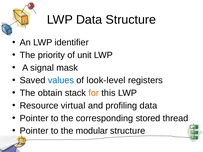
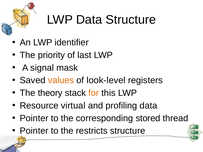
unit: unit -> last (84, 55)
values colour: blue -> orange (61, 80)
obtain: obtain -> theory (50, 93)
modular: modular -> restricts (92, 131)
